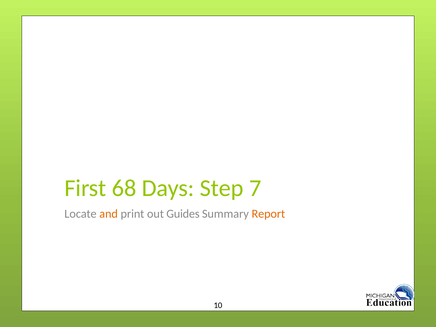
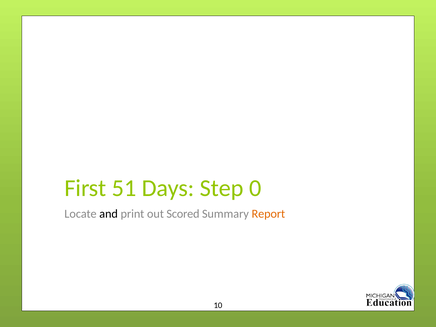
68: 68 -> 51 (124, 188)
7: 7 -> 0 (255, 188)
and colour: orange -> black (109, 214)
Guides: Guides -> Scored (183, 214)
